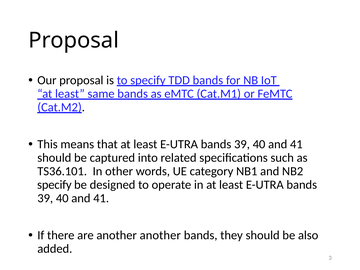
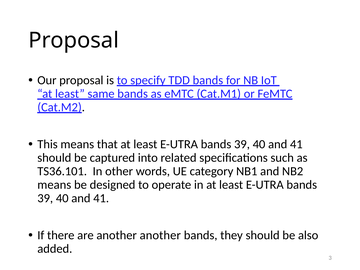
specify: specify -> means (54, 185)
